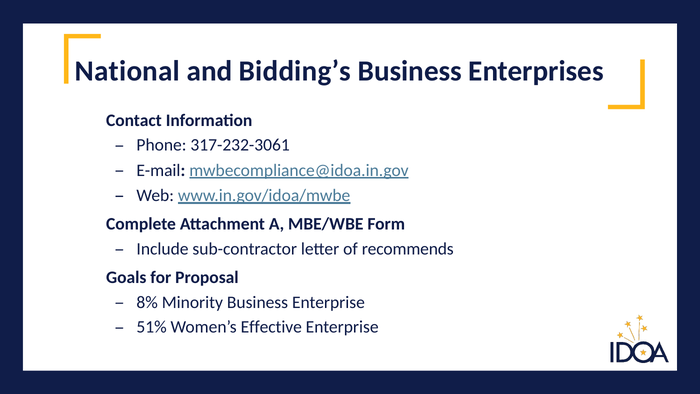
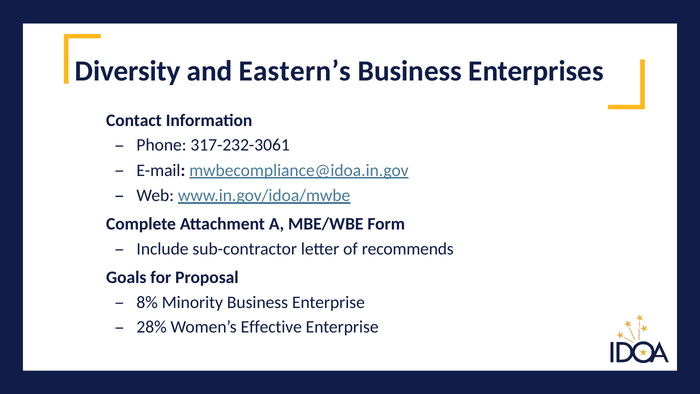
National: National -> Diversity (128, 71)
Bidding’s: Bidding’s -> Eastern’s (295, 71)
51%: 51% -> 28% (152, 327)
